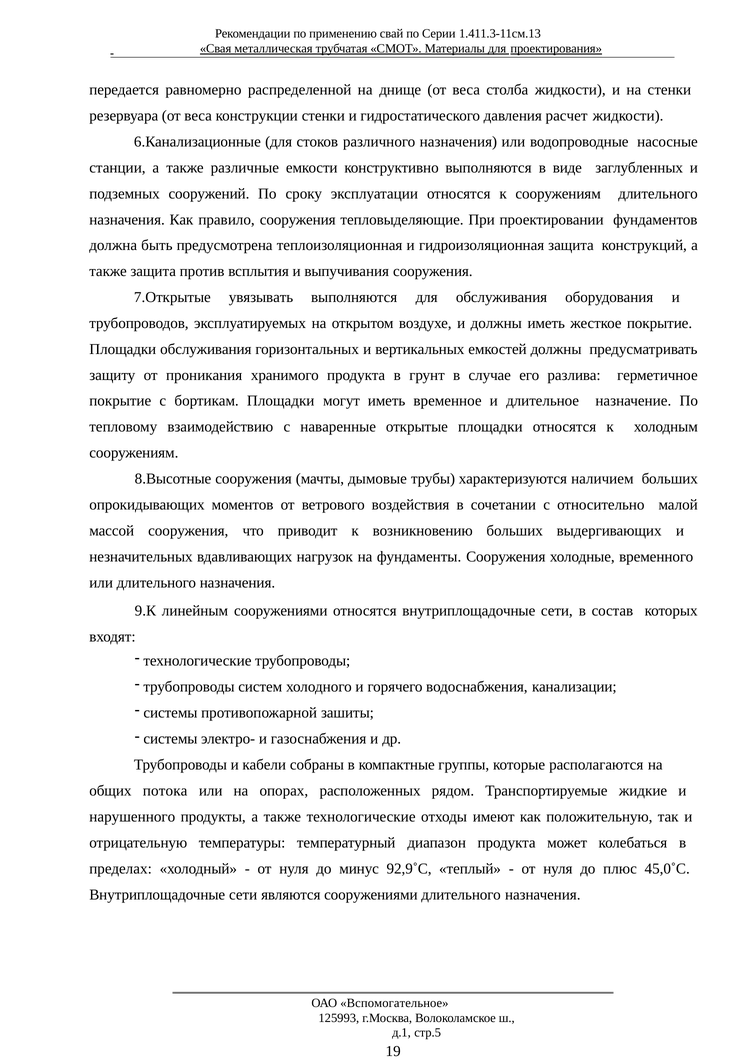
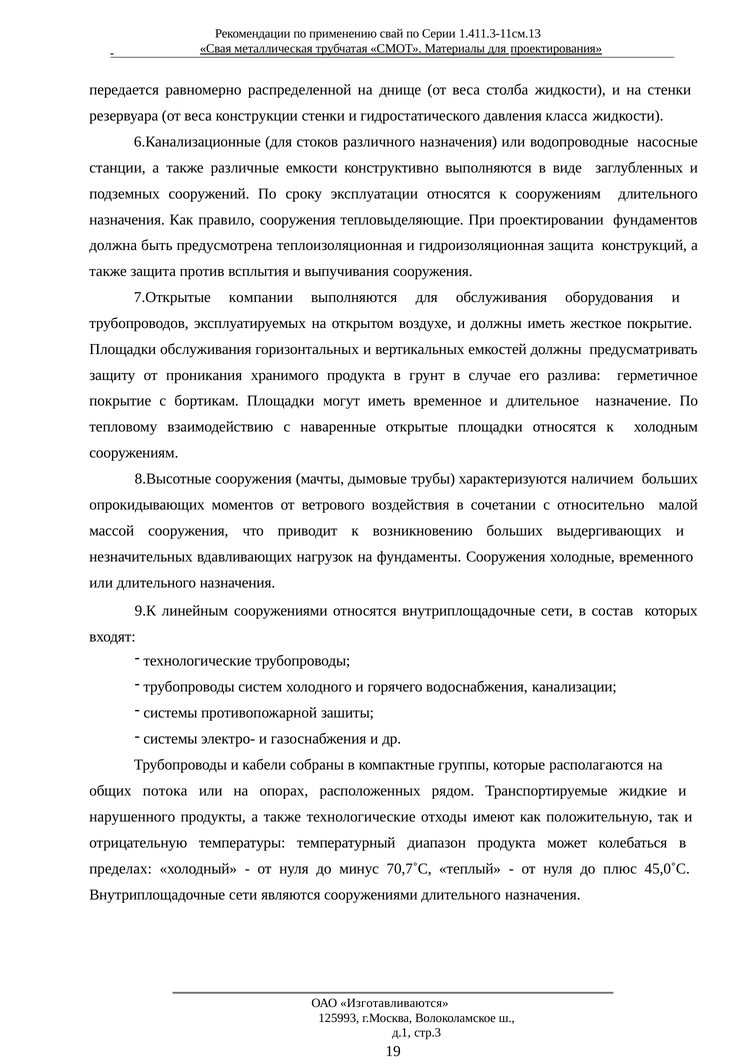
расчет: расчет -> класса (567, 116)
увязывать: увязывать -> компании (261, 298)
92,9˚С: 92,9˚С -> 70,7˚С (409, 870)
Вспомогательное: Вспомогательное -> Изготавливаются (394, 1004)
стр.5: стр.5 -> стр.3 (428, 1034)
